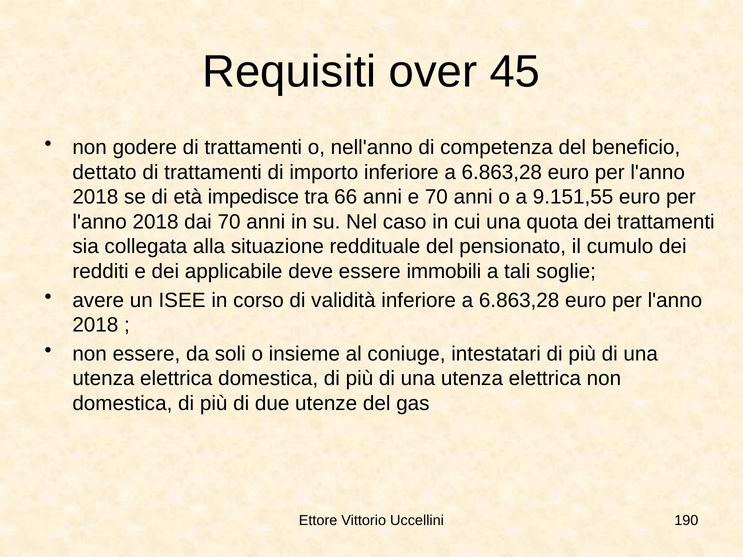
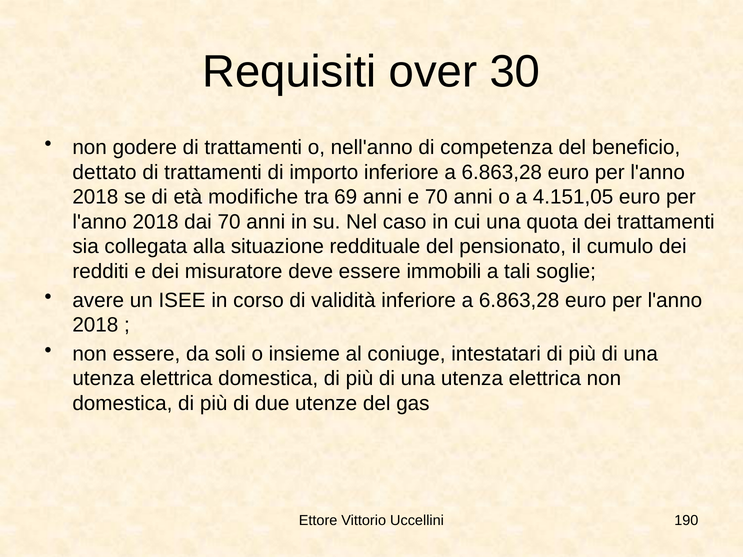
45: 45 -> 30 (515, 72)
impedisce: impedisce -> modifiche (253, 197)
66: 66 -> 69 (346, 197)
9.151,55: 9.151,55 -> 4.151,05 (573, 197)
applicabile: applicabile -> misuratore (234, 271)
